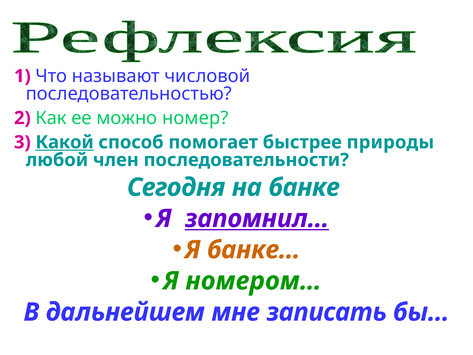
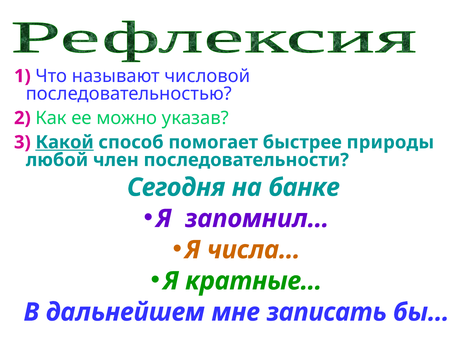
номер: номер -> указав (195, 118)
запомнил… underline: present -> none (257, 218)
банке…: банке… -> числа… (254, 250)
номером…: номером… -> кратные… (254, 281)
